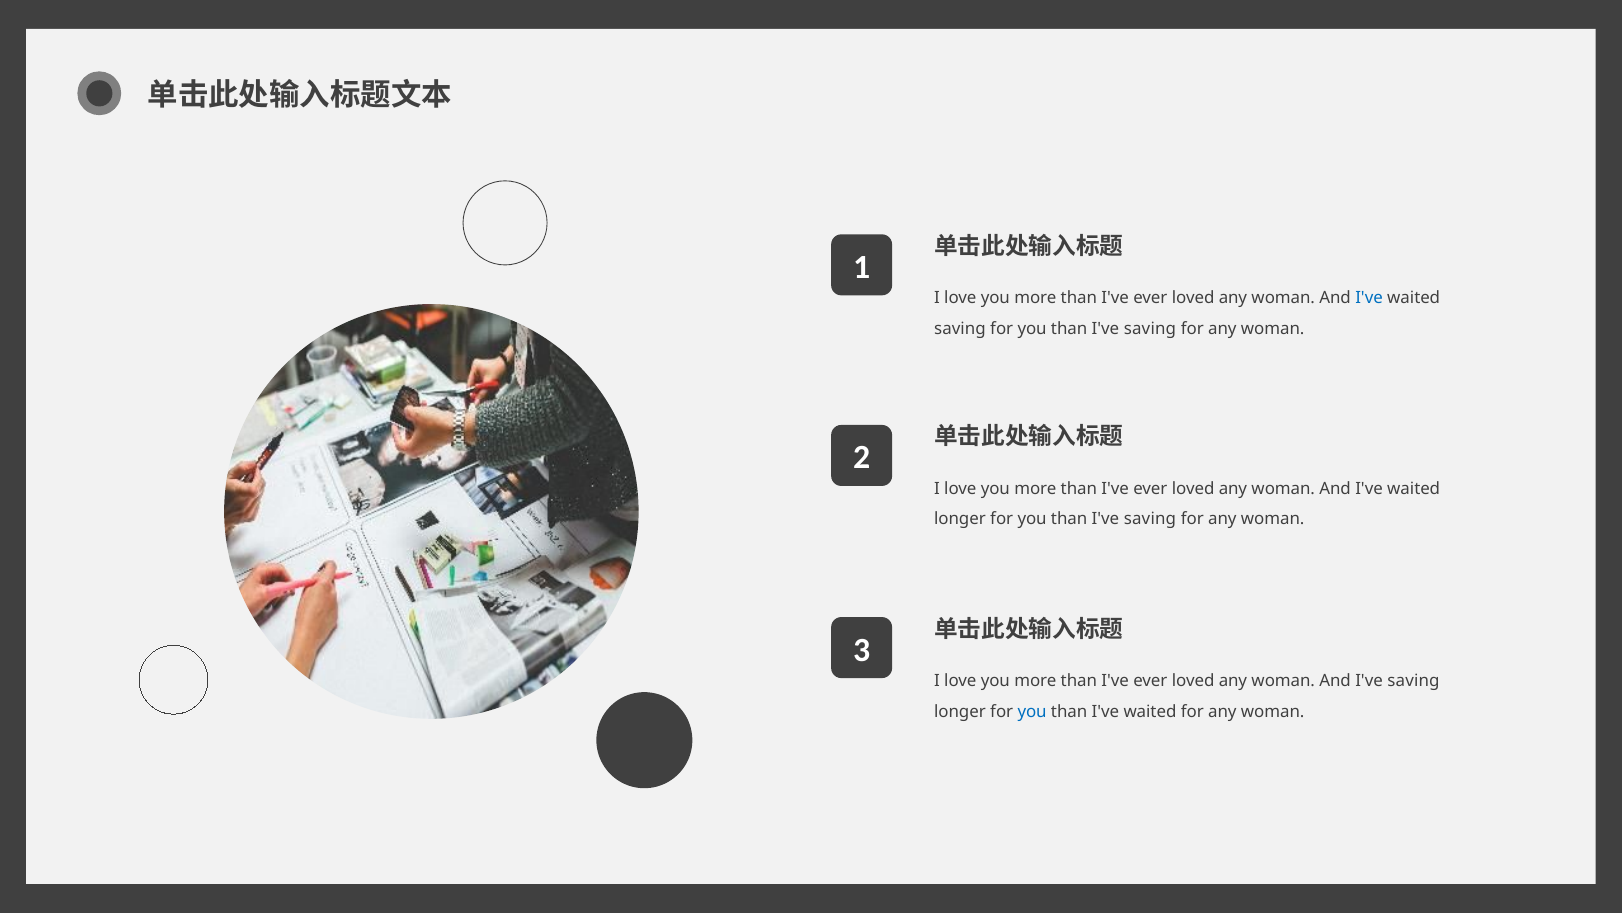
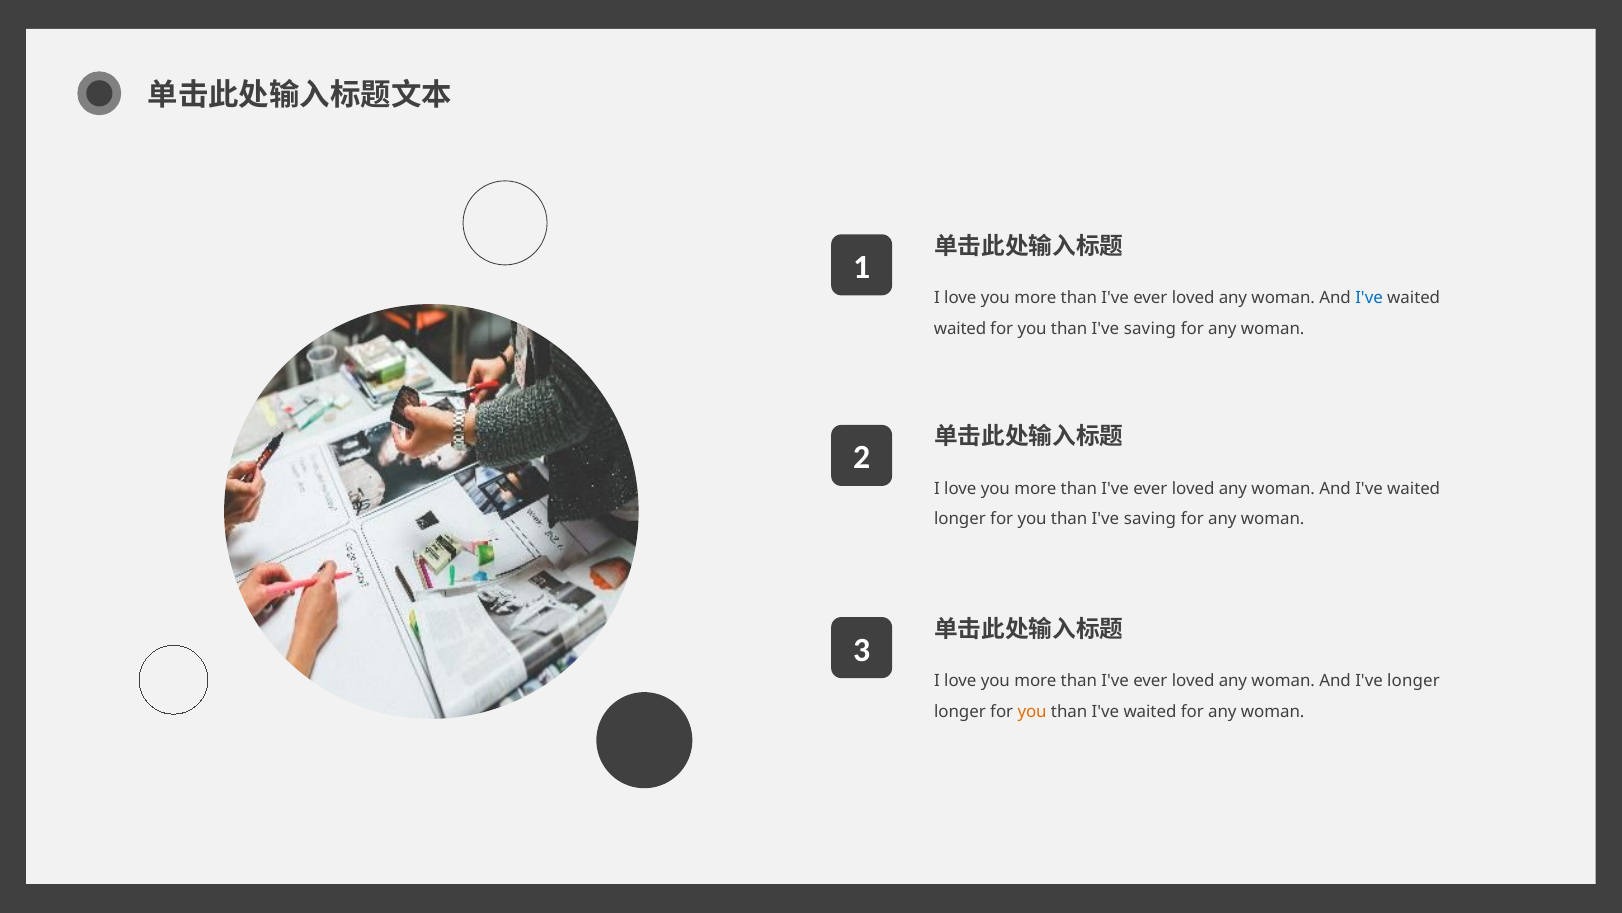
saving: saving -> waited (960, 328)
And I've saving: saving -> longer (1413, 681)
you colour: blue -> orange (1032, 711)
